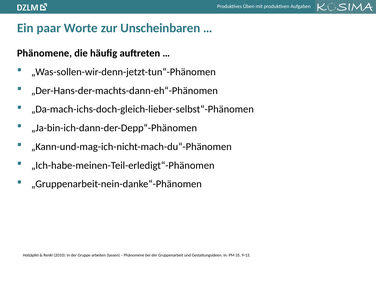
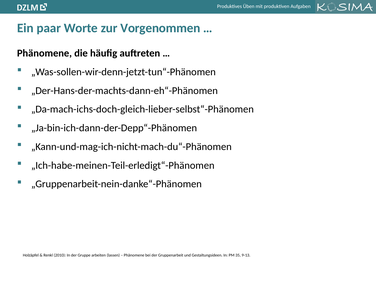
Unscheinbaren: Unscheinbaren -> Vorgenommen (160, 28)
